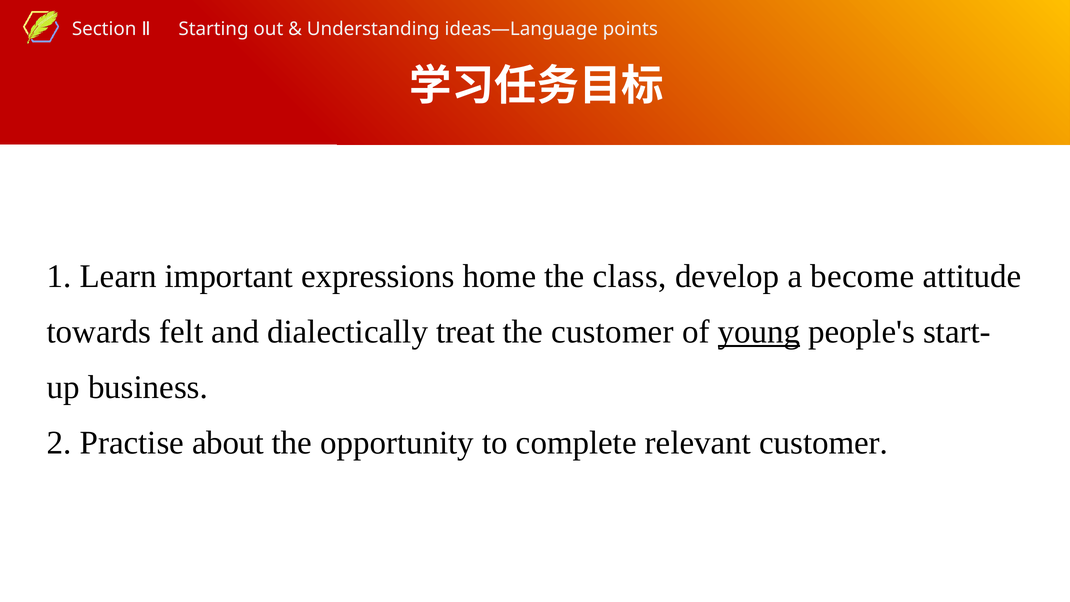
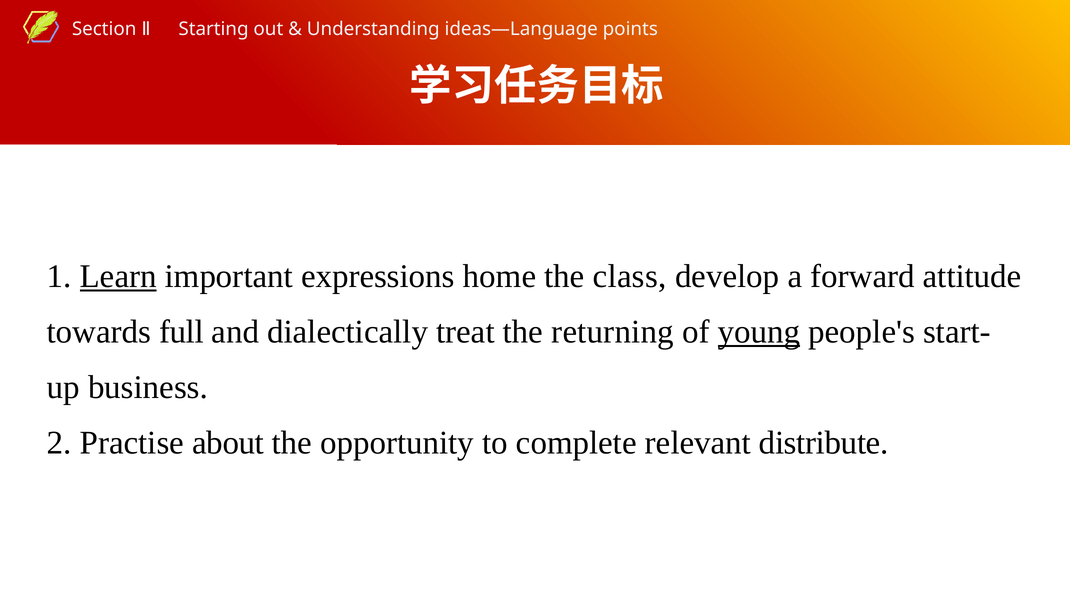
Learn underline: none -> present (118, 276)
become: become -> forward (863, 276)
felt: felt -> full (181, 332)
the customer: customer -> returning (613, 332)
relevant customer: customer -> distribute (824, 443)
